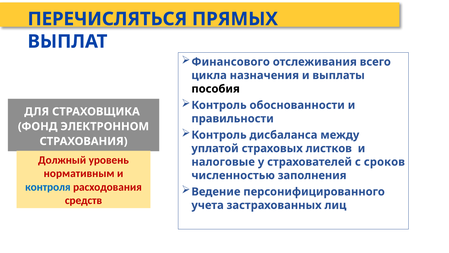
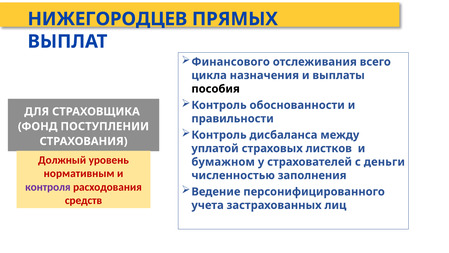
ПЕРЕЧИСЛЯТЬСЯ: ПЕРЕЧИСЛЯТЬСЯ -> НИЖЕГОРОДЦЕВ (107, 19)
ЭЛЕКТРОННОМ: ЭЛЕКТРОННОМ -> ПОСТУПЛЕНИИ (105, 126)
налоговые: налоговые -> бумажном (223, 162)
сроков: сроков -> деньги (384, 162)
контроля colour: blue -> purple (48, 187)
